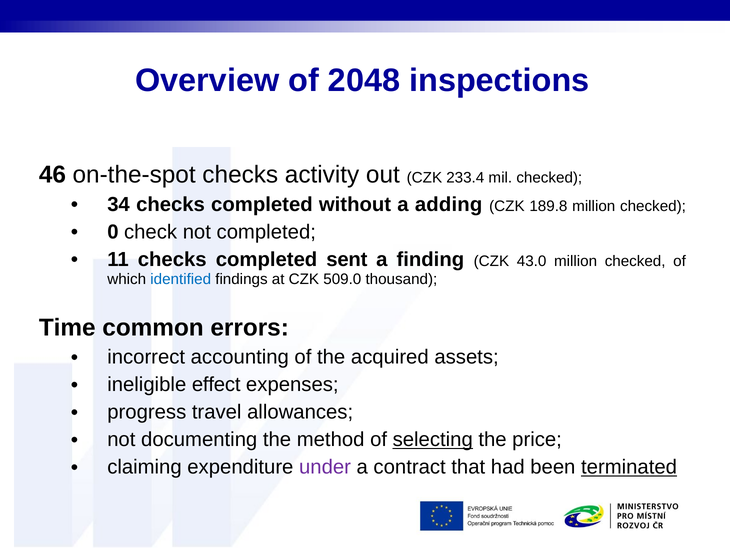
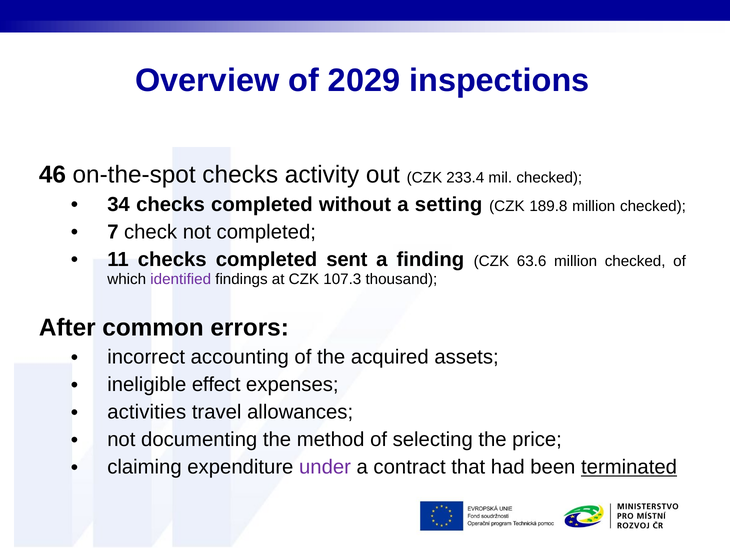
2048: 2048 -> 2029 (364, 81)
adding: adding -> setting (449, 204)
0: 0 -> 7 (113, 232)
43.0: 43.0 -> 63.6 (532, 261)
identified colour: blue -> purple (181, 279)
509.0: 509.0 -> 107.3 (342, 279)
Time: Time -> After (67, 327)
progress: progress -> activities (147, 412)
selecting underline: present -> none (433, 439)
